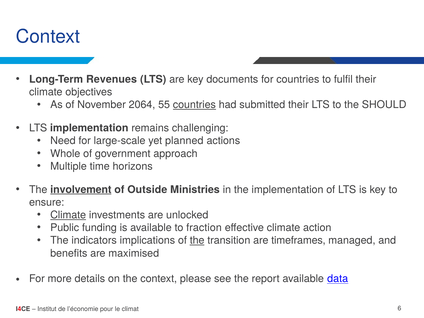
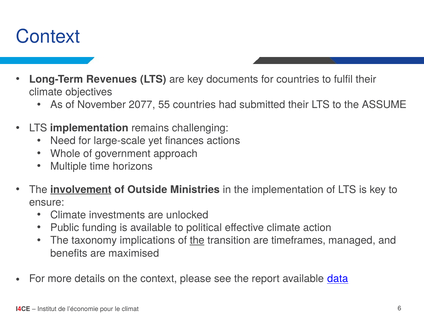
2064: 2064 -> 2077 (142, 105)
countries underline: present -> none (194, 105)
SHOULD: SHOULD -> ASSUME (384, 105)
planned: planned -> finances (184, 141)
Climate underline: present -> none (68, 215)
fraction: fraction -> political (204, 228)
indicators: indicators -> taxonomy (94, 240)
